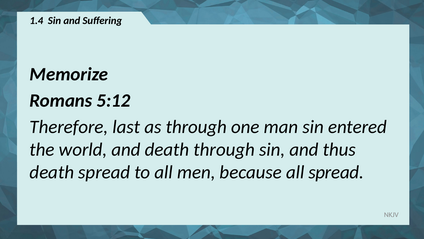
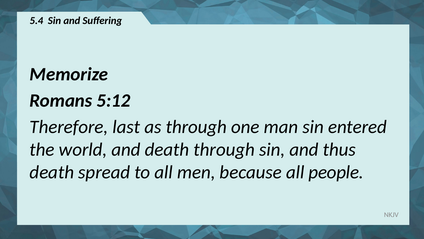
1.4: 1.4 -> 5.4 (36, 21)
all spread: spread -> people (336, 172)
